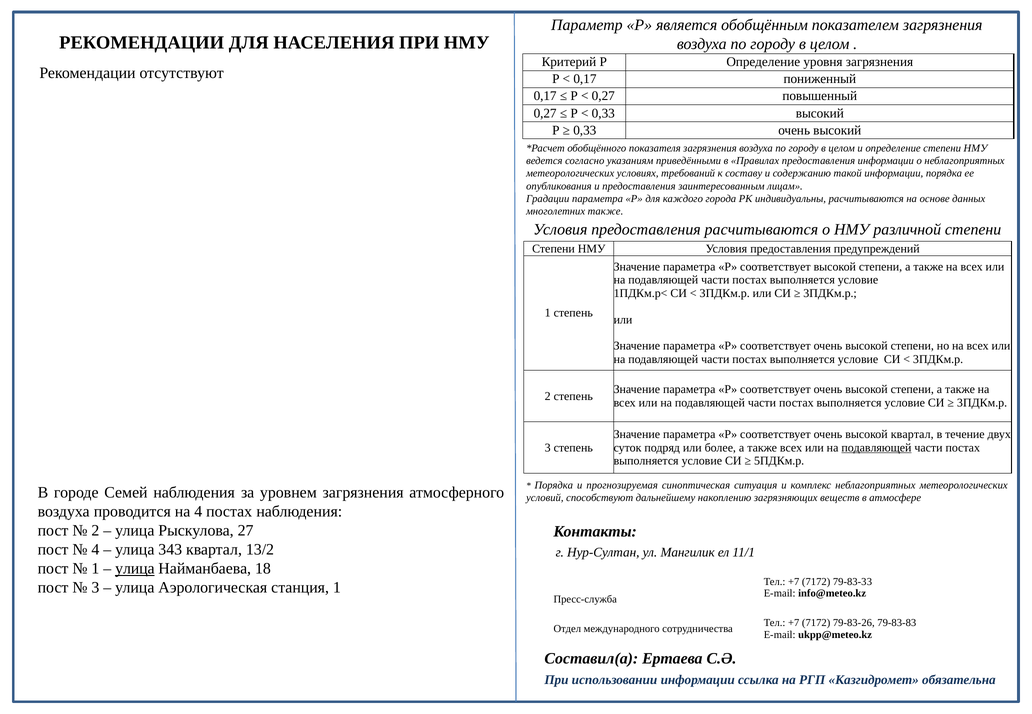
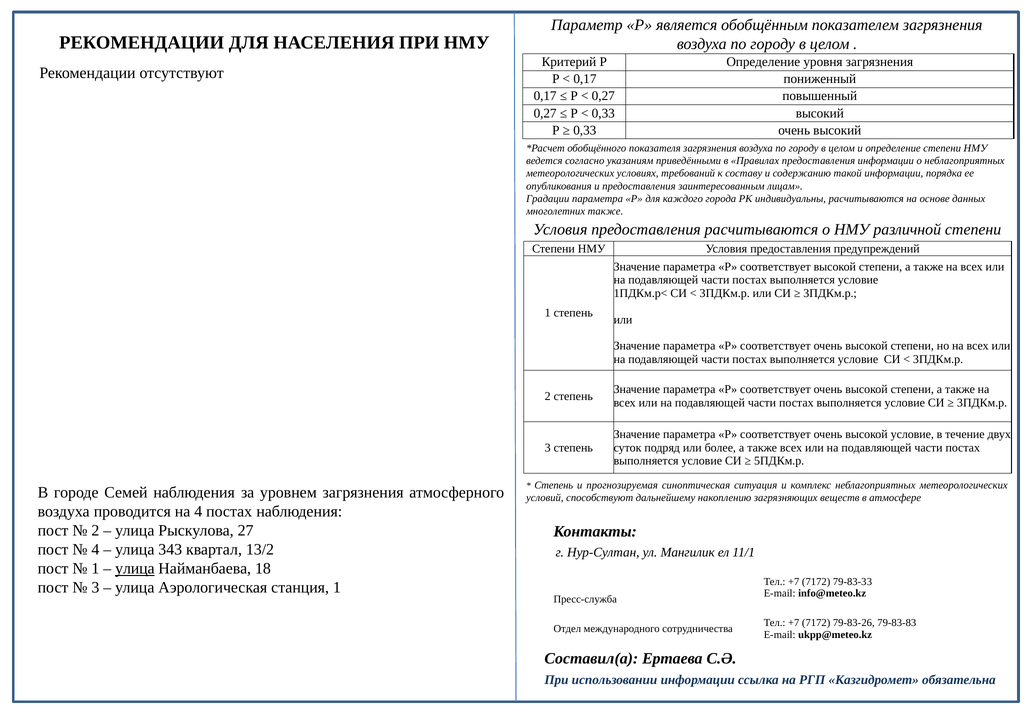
высокой квартал: квартал -> условие (912, 435)
подавляющей underline: present -> none (876, 448)
Порядка: Порядка -> Степень (554, 485)
